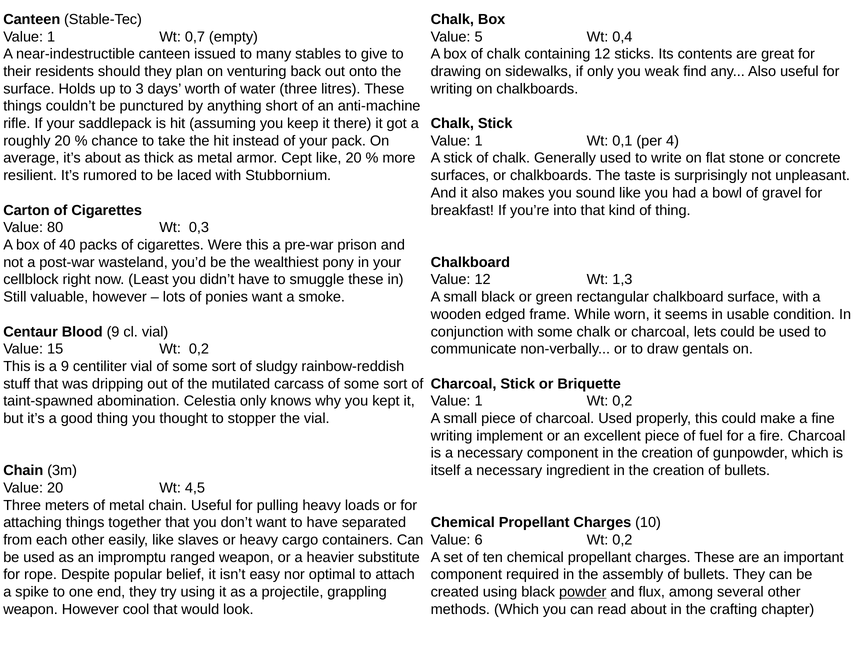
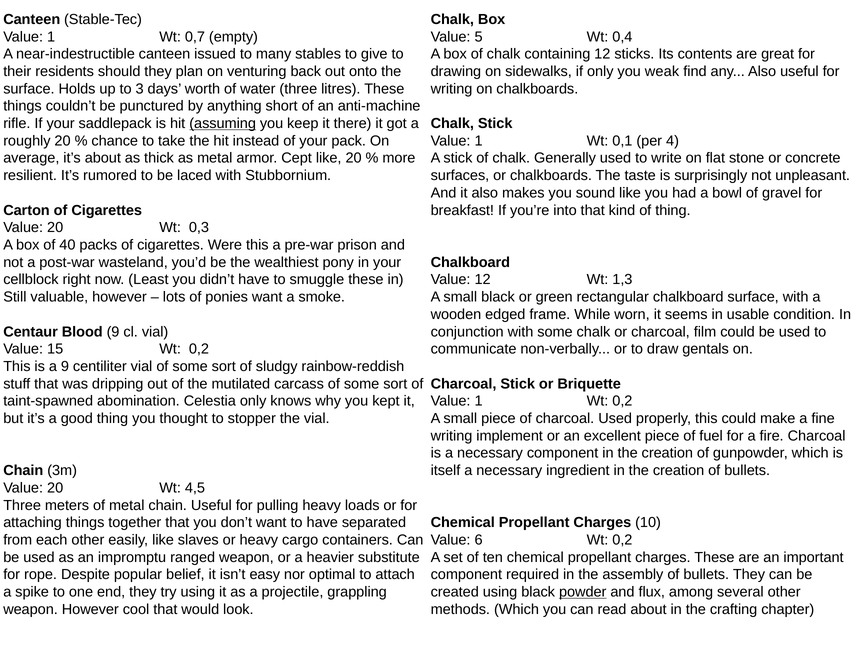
assuming underline: none -> present (223, 124)
80: 80 -> 20 (55, 228)
lets: lets -> film (705, 332)
